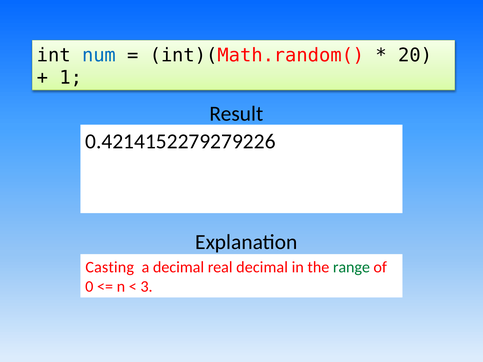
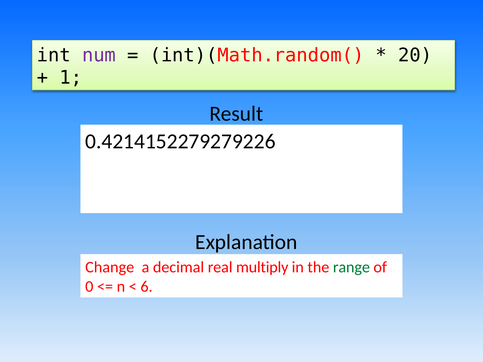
num colour: blue -> purple (99, 55)
Casting: Casting -> Change (110, 267)
real decimal: decimal -> multiply (262, 267)
3: 3 -> 6 (147, 287)
